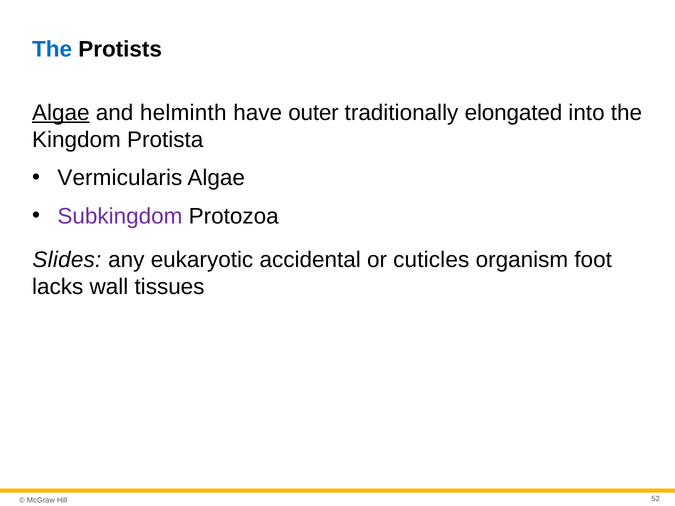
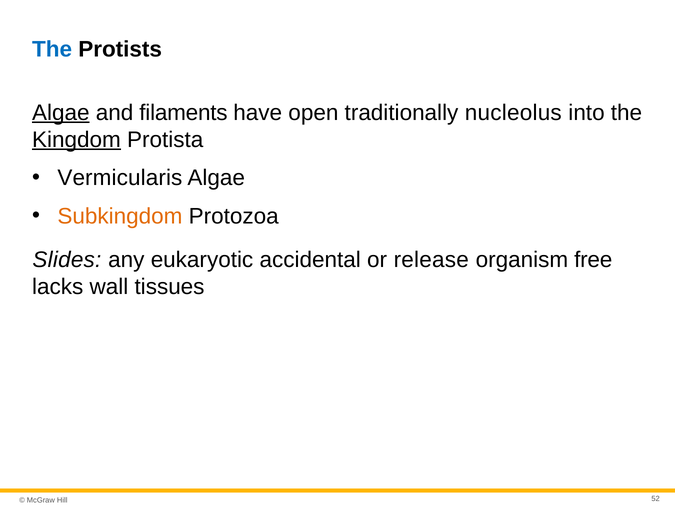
helminth: helminth -> filaments (183, 113)
outer: outer -> open (313, 113)
elongated: elongated -> nucleolus (513, 113)
Kingdom underline: none -> present (76, 140)
Subkingdom colour: purple -> orange (120, 216)
cuticles: cuticles -> release (431, 260)
foot: foot -> free (593, 260)
